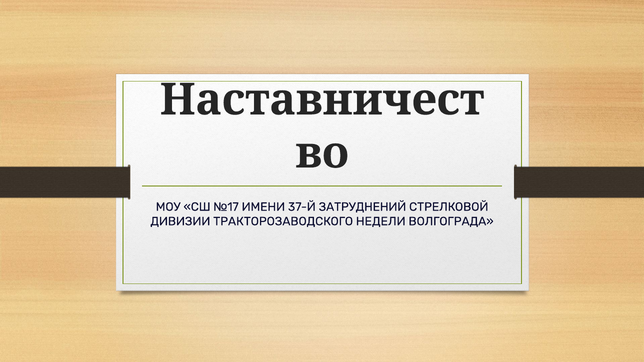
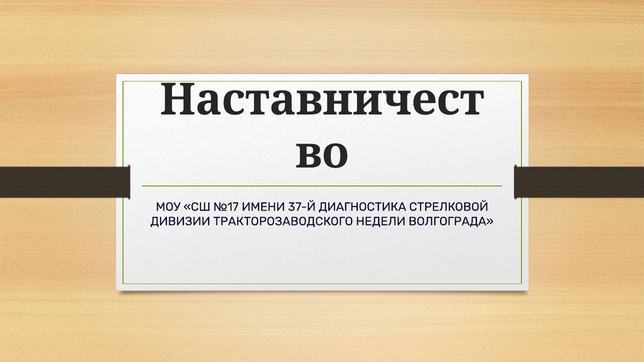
ЗАТРУДНЕНИЙ: ЗАТРУДНЕНИЙ -> ДИАГНОСТИКА (362, 207)
